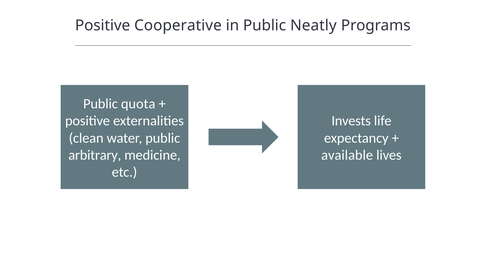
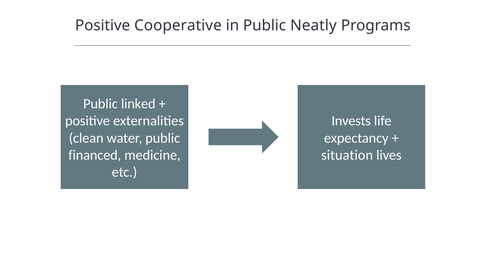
quota: quota -> linked (138, 104)
arbitrary: arbitrary -> financed (95, 155)
available: available -> situation (347, 155)
